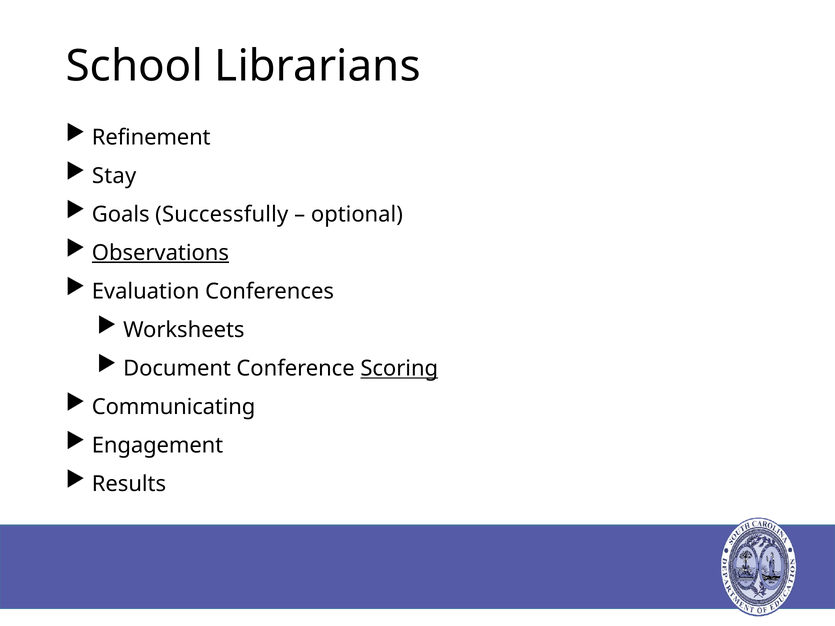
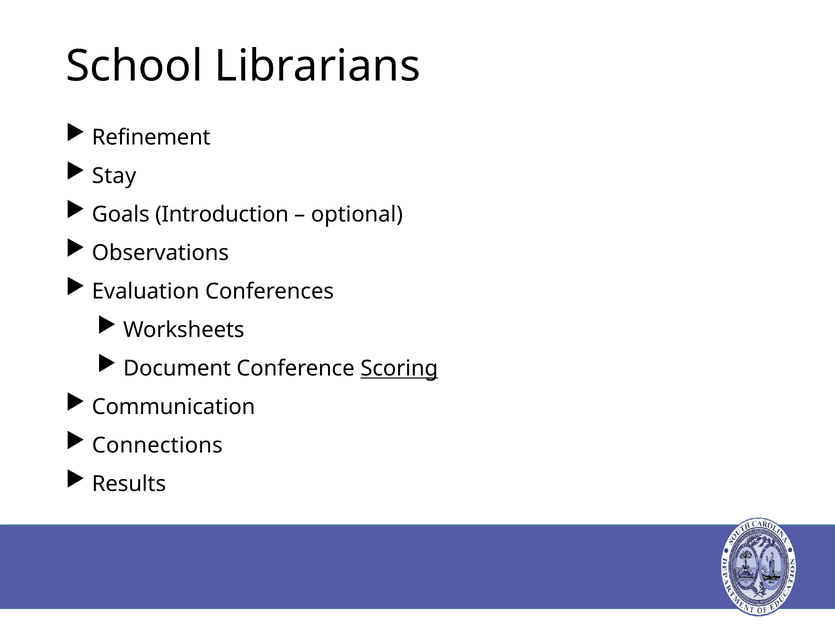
Successfully: Successfully -> Introduction (222, 214)
Observations underline: present -> none (160, 253)
Communicating: Communicating -> Communication (174, 407)
Engagement: Engagement -> Connections (157, 446)
